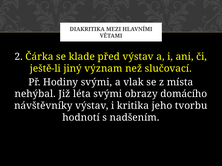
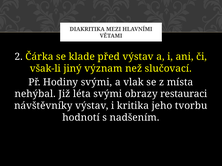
ještě-li: ještě-li -> však-li (45, 69)
domácího: domácího -> restauraci (184, 94)
